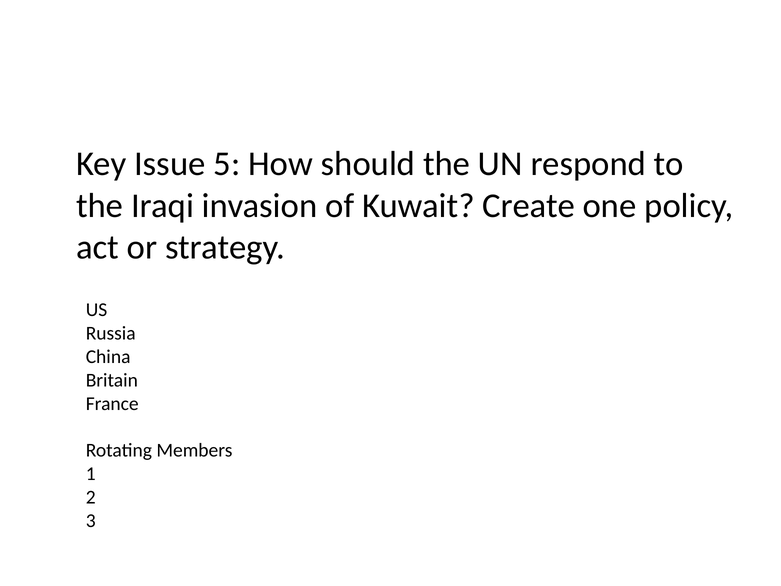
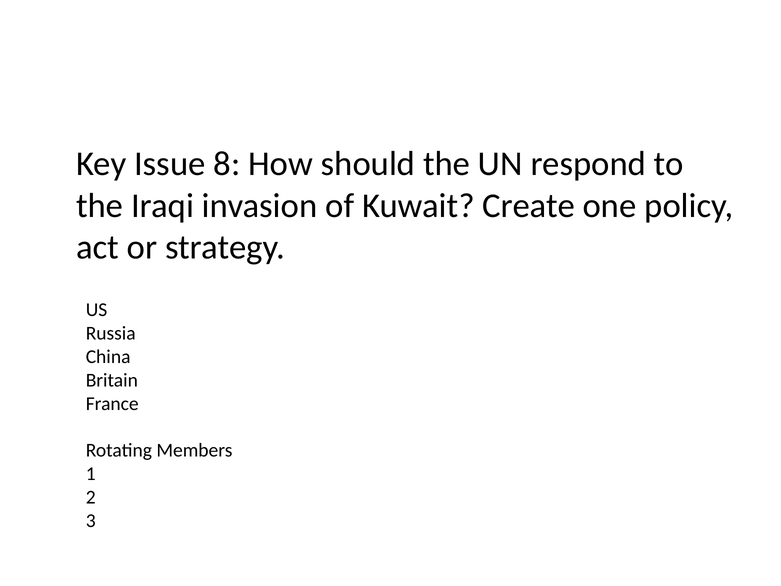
5: 5 -> 8 (227, 164)
